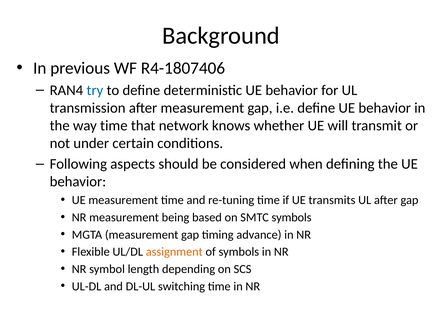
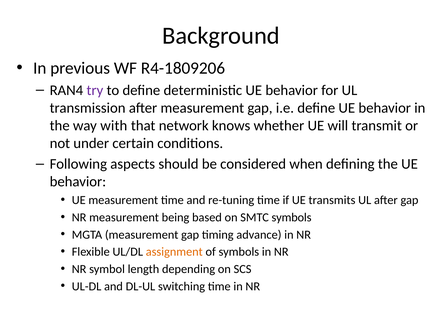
R4-1807406: R4-1807406 -> R4-1809206 (183, 68)
try colour: blue -> purple (95, 90)
way time: time -> with (114, 125)
